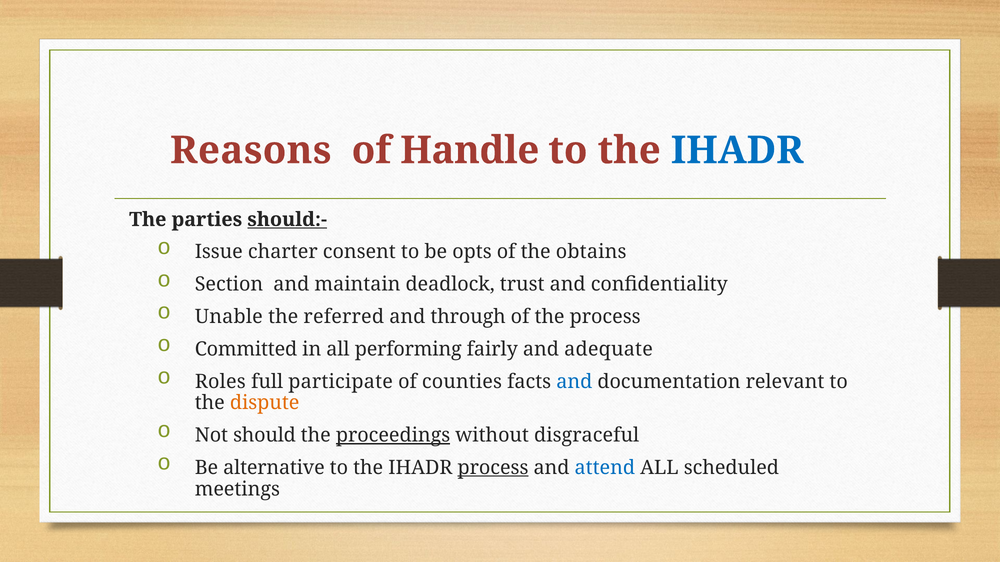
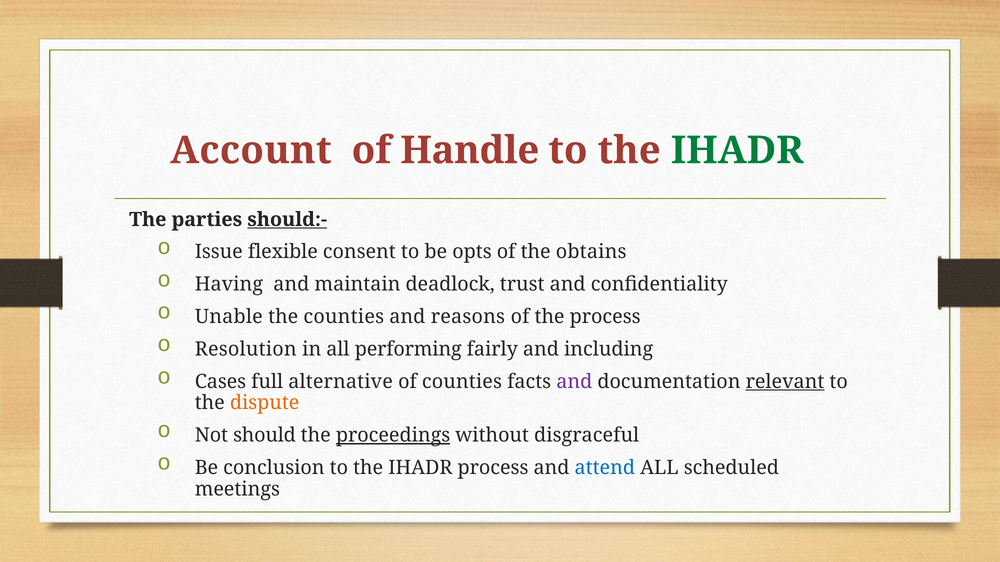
Reasons: Reasons -> Account (251, 151)
IHADR colour: blue -> green (737, 151)
charter: charter -> flexible (283, 252)
Section: Section -> Having (229, 285)
the referred: referred -> counties (344, 317)
through: through -> reasons (468, 317)
Committed: Committed -> Resolution (246, 349)
adequate: adequate -> including (609, 349)
Roles: Roles -> Cases (220, 382)
participate: participate -> alternative (341, 382)
and colour: blue -> purple (574, 382)
relevant underline: none -> present (785, 382)
alternative: alternative -> conclusion (274, 468)
process underline: present -> none (493, 468)
